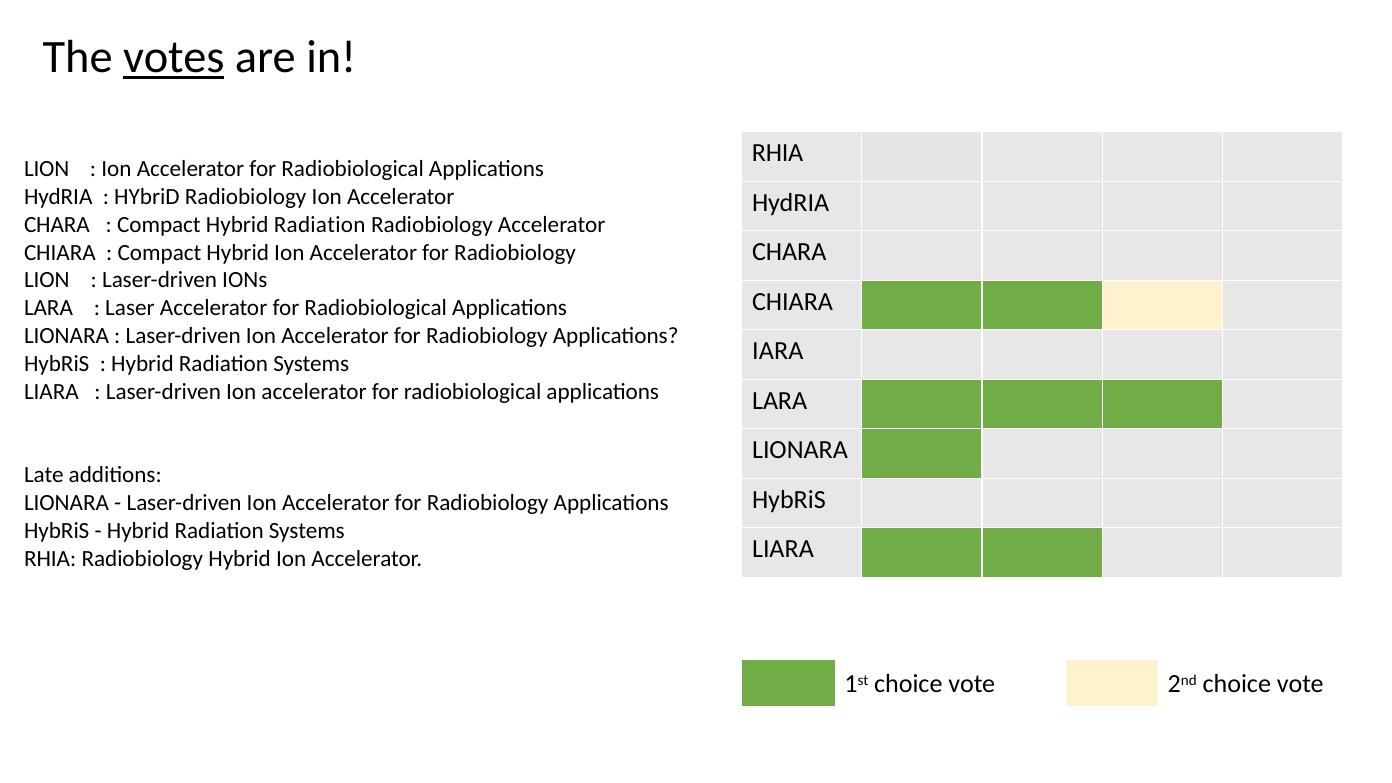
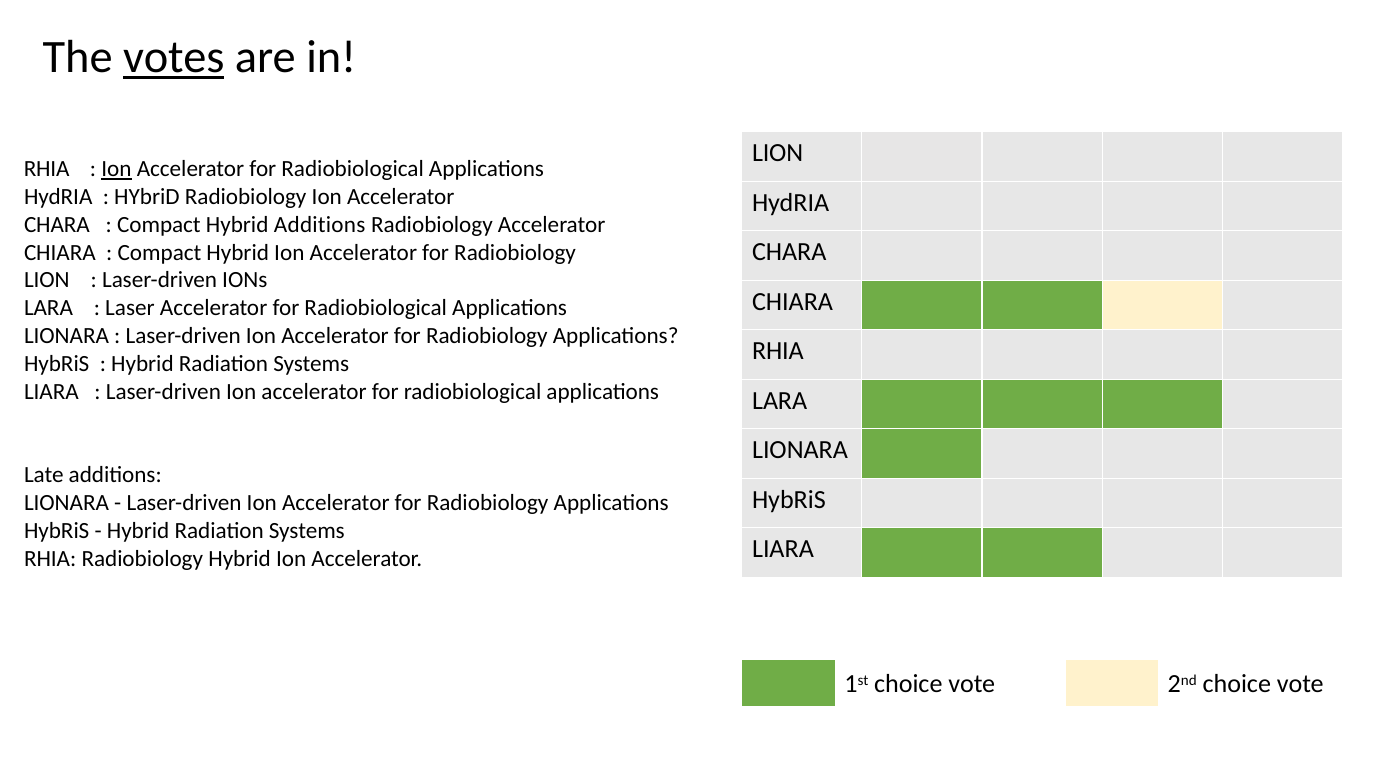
RHIA: RHIA -> LION (778, 153)
LION: LION -> RHIA (47, 169)
Ion underline: none -> present (116, 169)
Compact Hybrid Radiation: Radiation -> Additions (320, 225)
IARA: IARA -> RHIA (778, 351)
